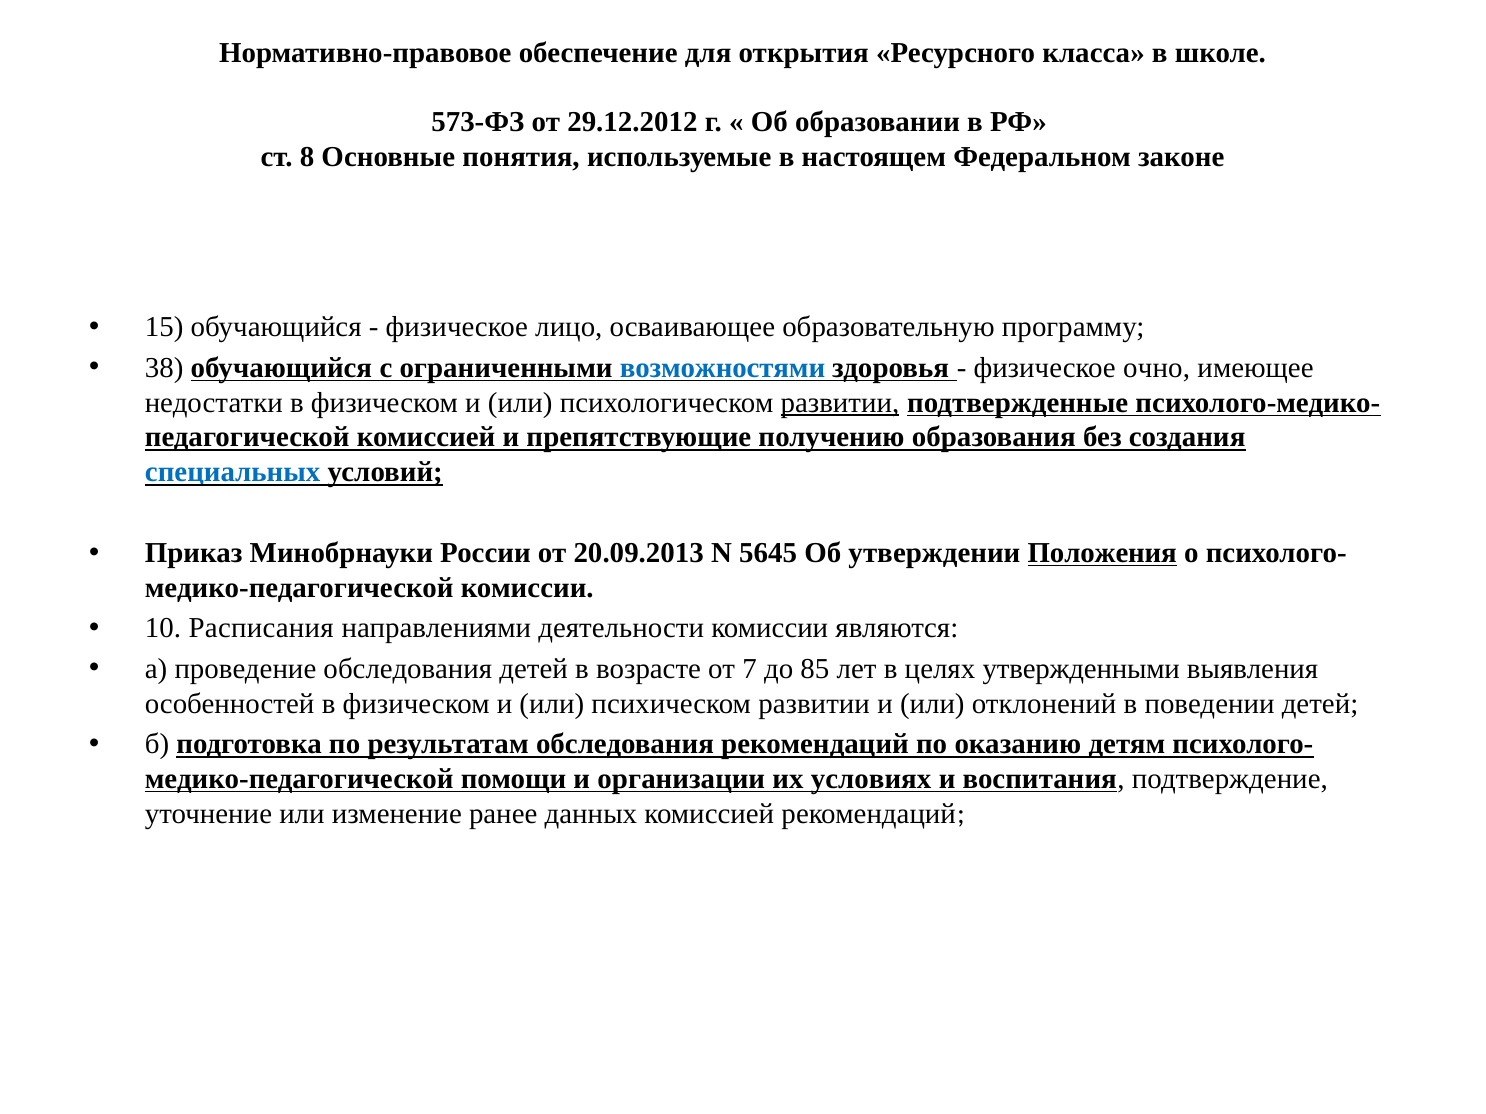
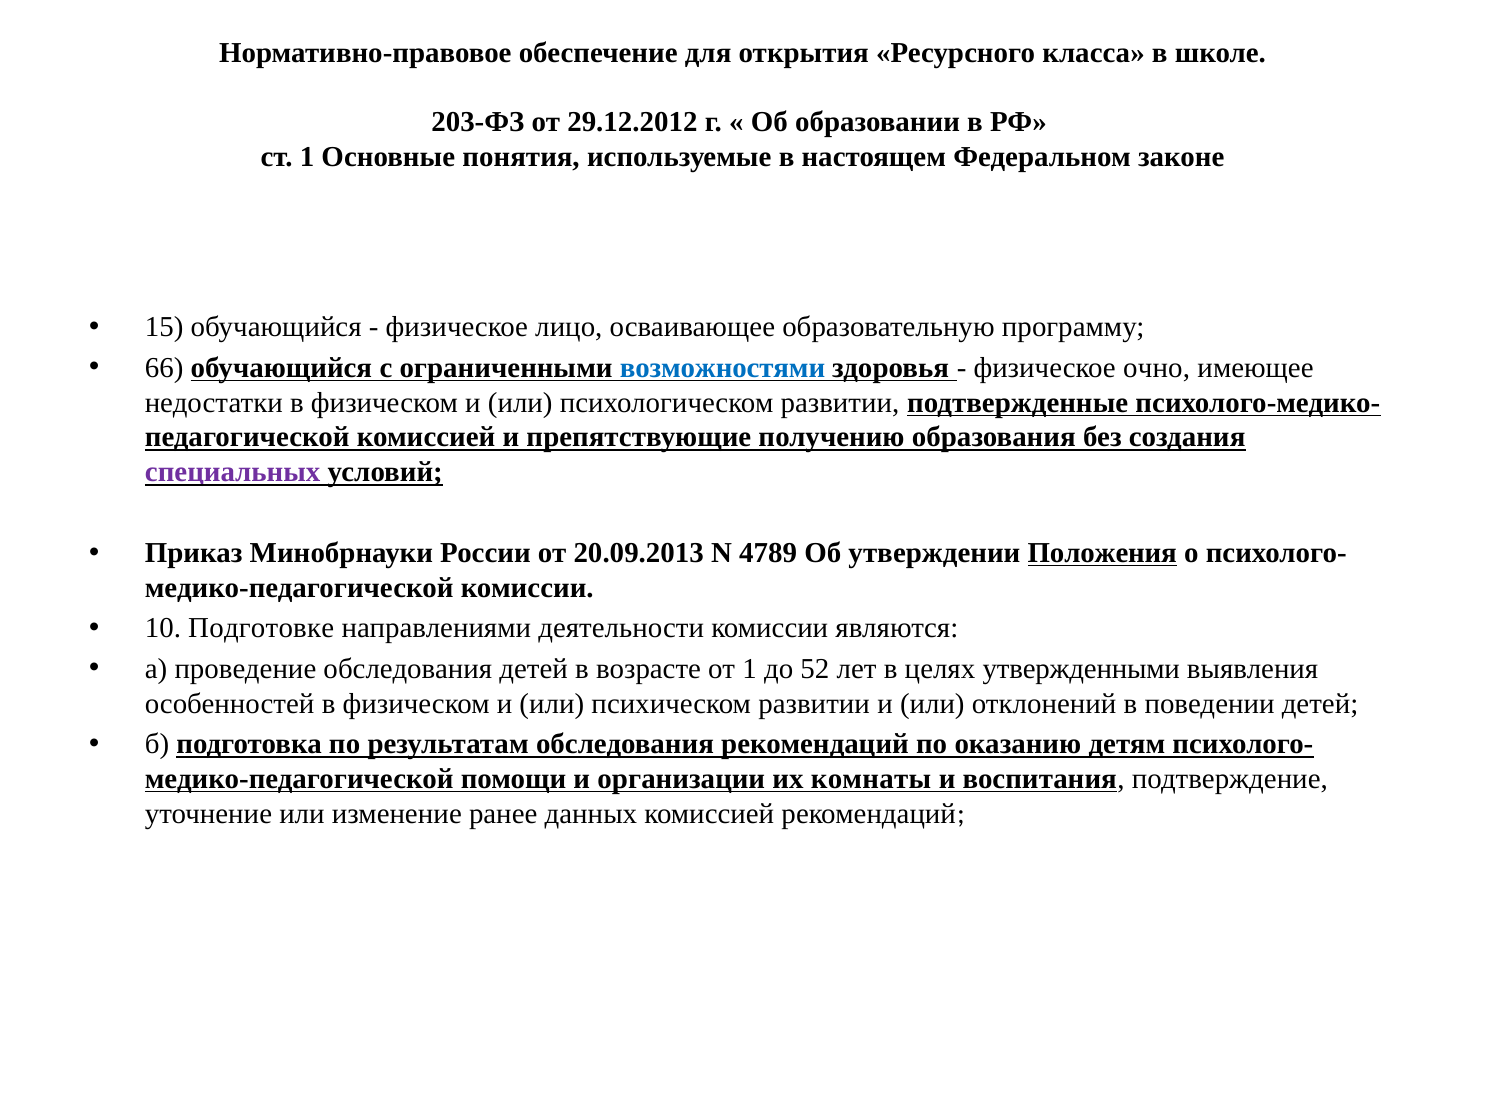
573-ФЗ: 573-ФЗ -> 203-ФЗ (478, 122)
ст 8: 8 -> 1 (307, 157)
38: 38 -> 66 (164, 368)
развитии underline: present -> none (840, 403)
специальных colour: blue -> purple (233, 472)
5645: 5645 -> 4789 (768, 553)
Расписания: Расписания -> Подготовке (261, 629)
от 7: 7 -> 1 (750, 669)
85: 85 -> 52 (815, 669)
условиях: условиях -> комнаты (871, 779)
